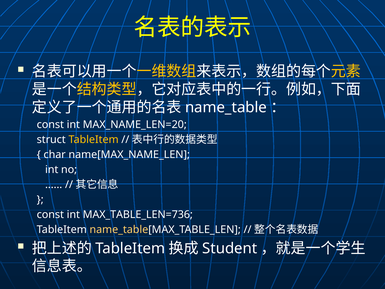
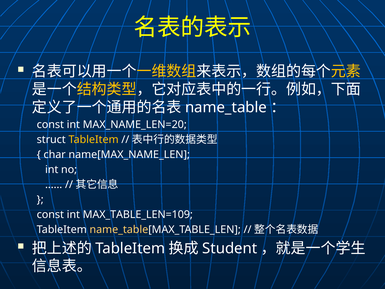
MAX_TABLE_LEN=736: MAX_TABLE_LEN=736 -> MAX_TABLE_LEN=109 (138, 214)
